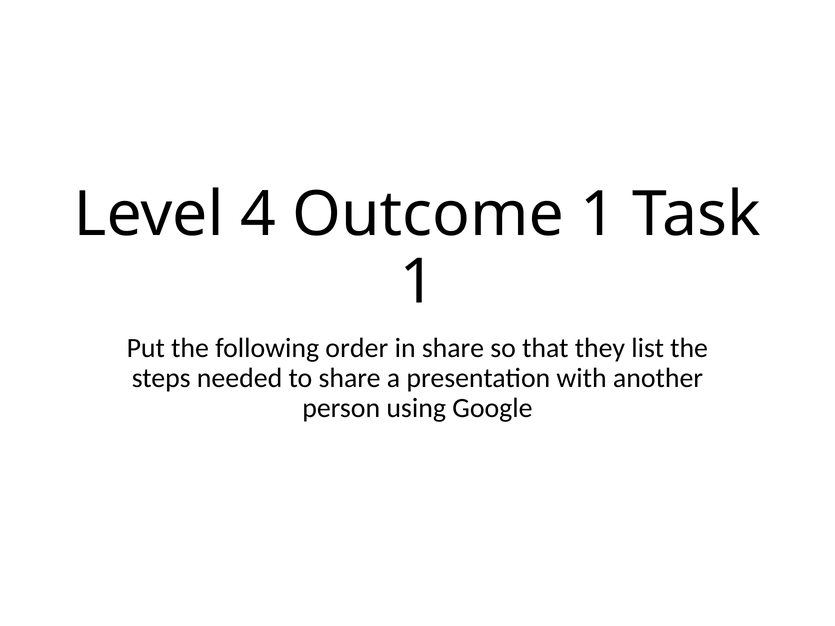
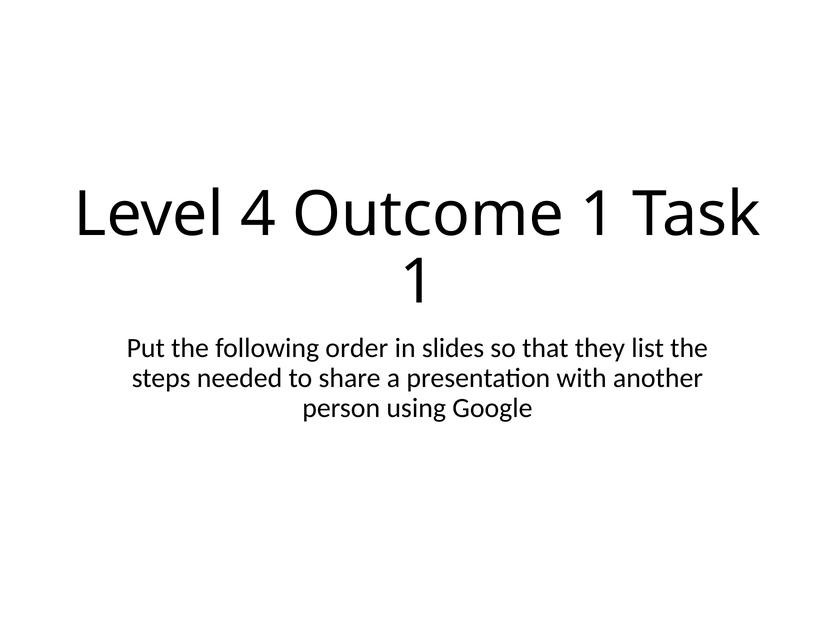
in share: share -> slides (453, 348)
